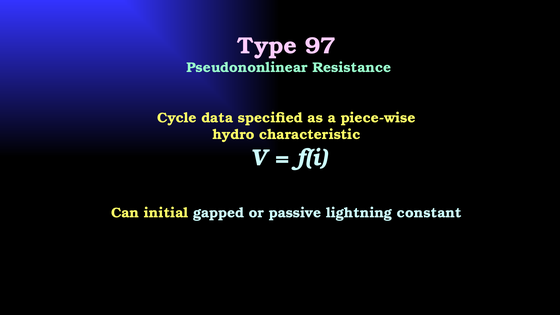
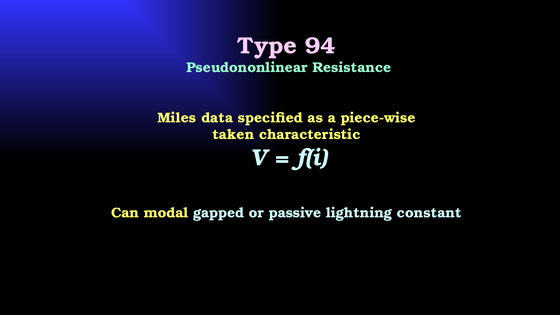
97: 97 -> 94 (320, 46)
Cycle: Cycle -> Miles (177, 118)
hydro: hydro -> taken (233, 135)
initial: initial -> modal (166, 213)
